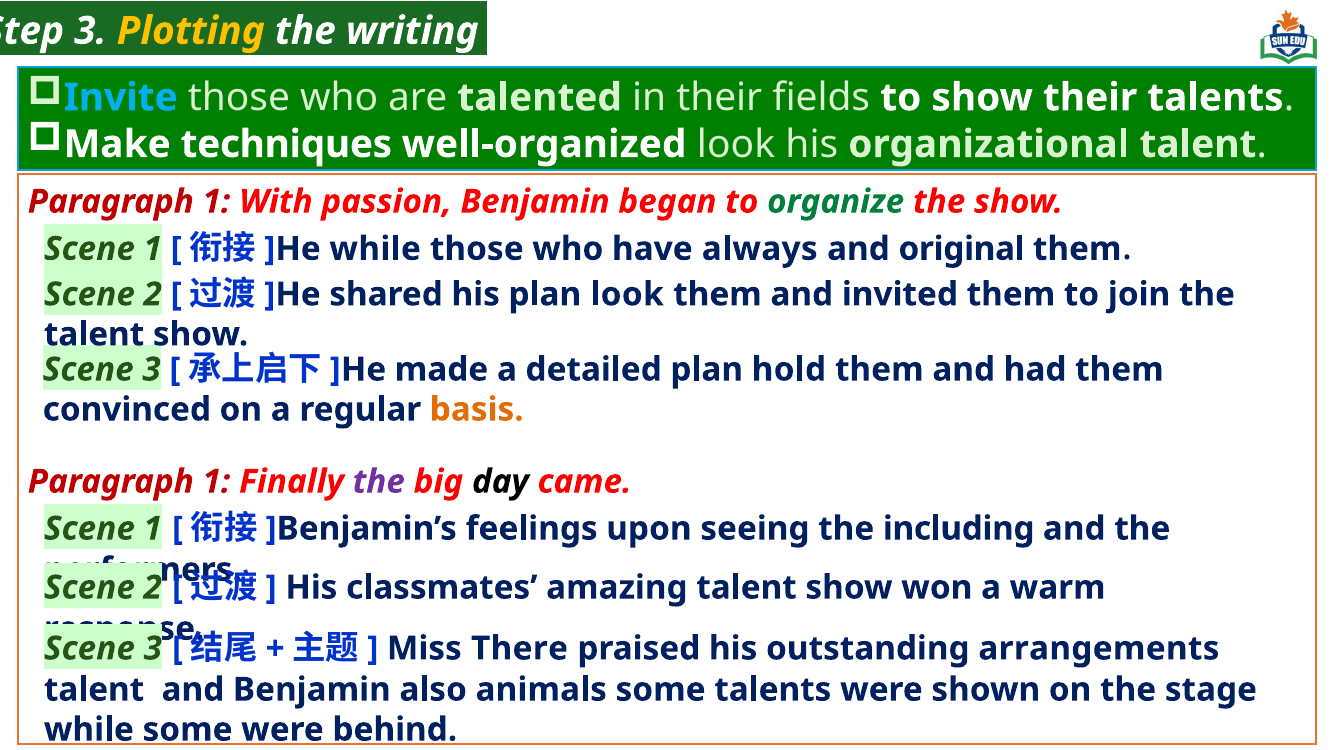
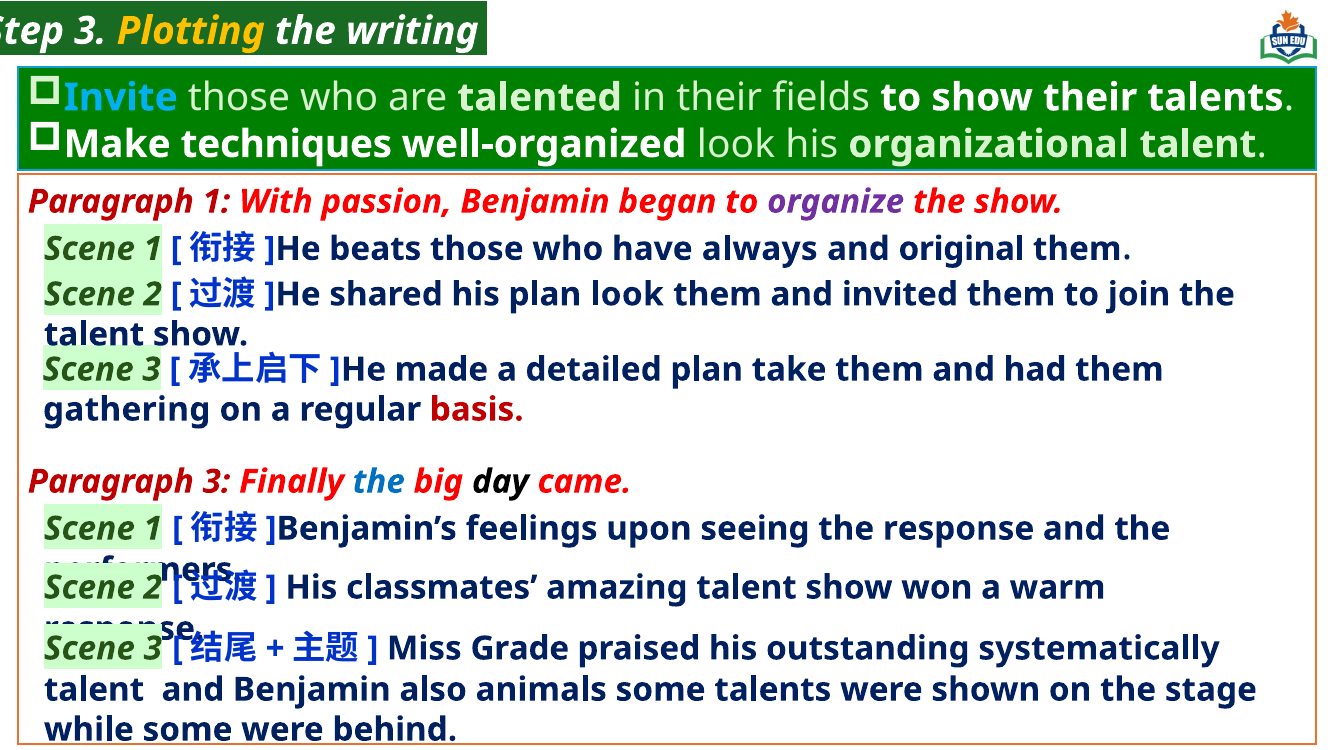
organize colour: green -> purple (836, 202)
while: while -> beats (375, 249)
hold: hold -> take (789, 370)
convinced: convinced -> gathering (127, 410)
basis colour: orange -> red (477, 410)
1: 1 -> 3 (216, 482)
the colour: purple -> blue (379, 482)
the including: including -> response (959, 529)
There: There -> Grade (520, 649)
arrangements: arrangements -> systematically (1099, 649)
